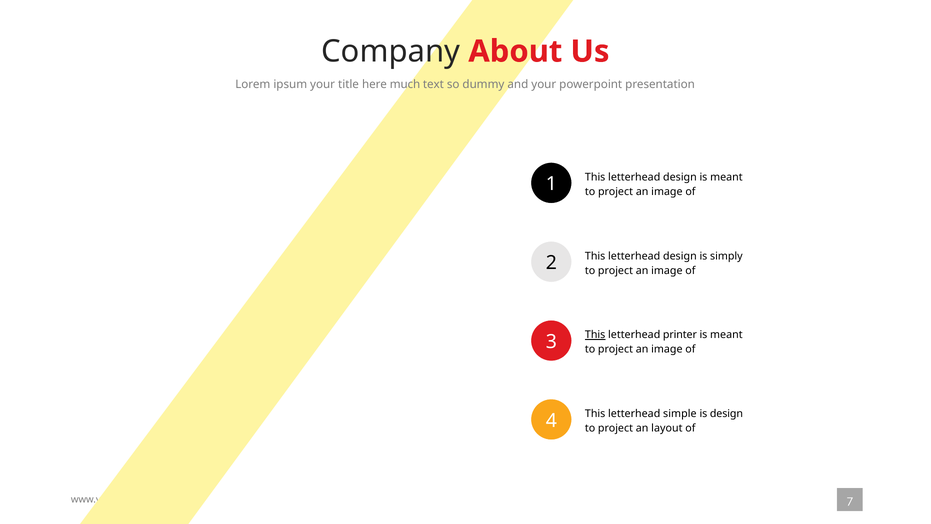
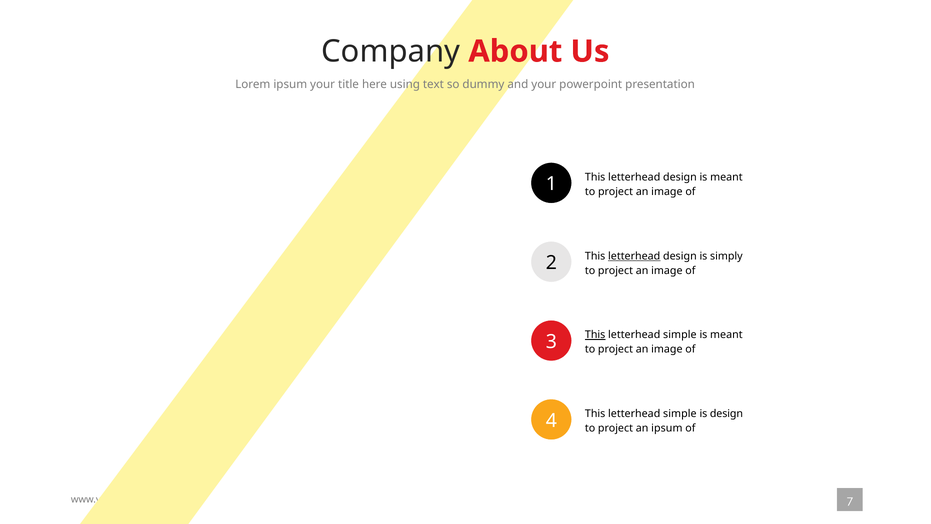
much: much -> using (405, 84)
letterhead underline: none -> present (634, 256)
printer: printer -> simple (680, 335)
an layout: layout -> ipsum (667, 428)
